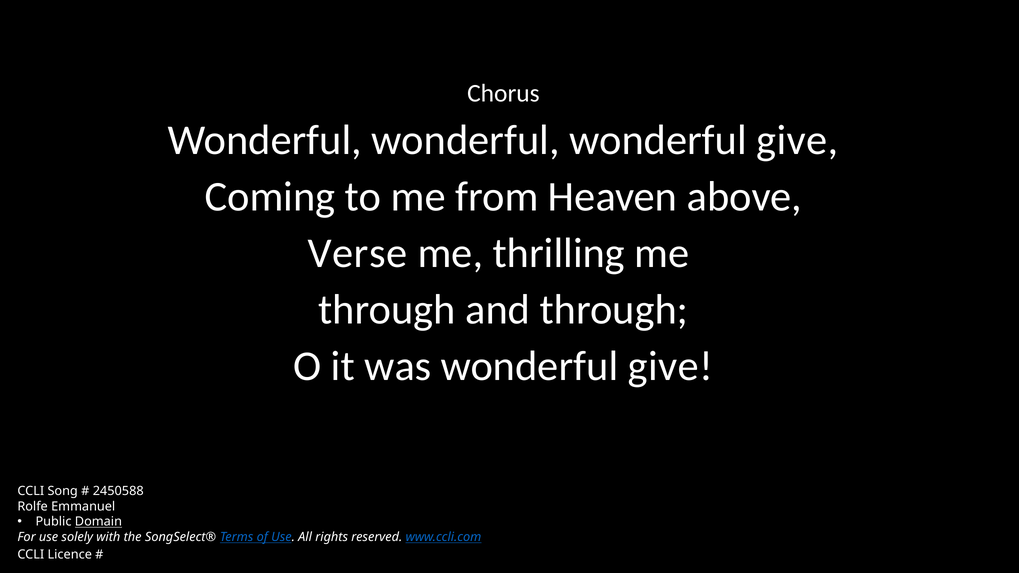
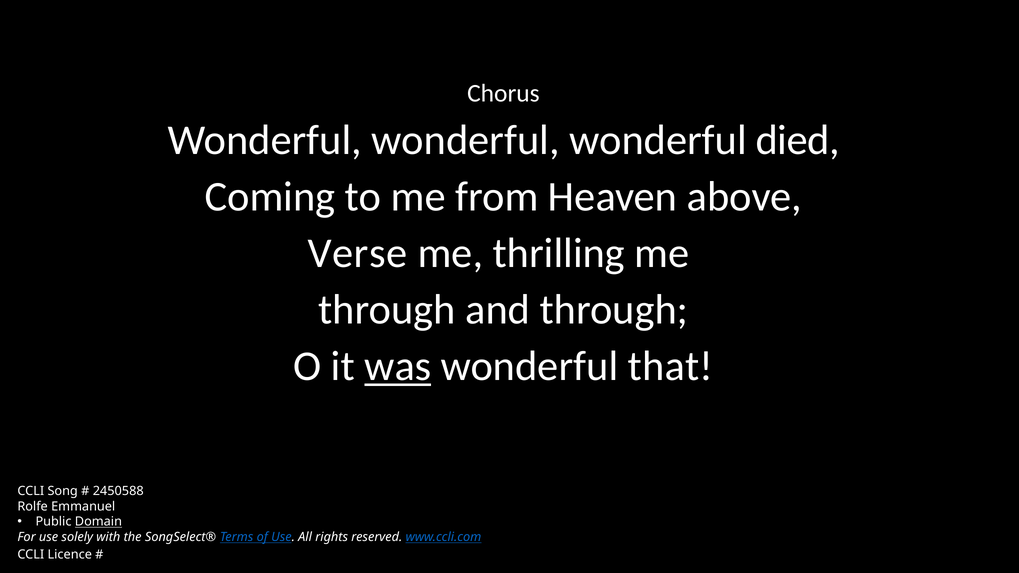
wonderful wonderful give: give -> died (798, 140)
was underline: none -> present (398, 366)
give: give -> that (671, 366)
